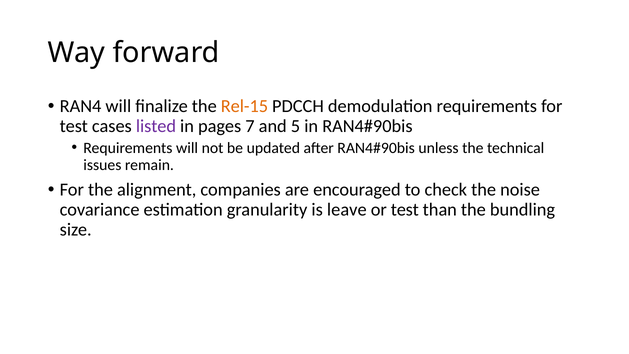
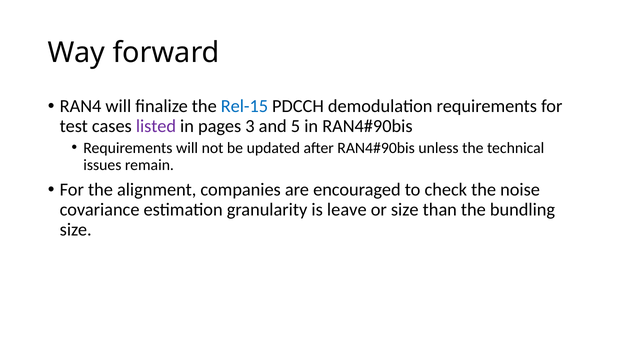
Rel-15 colour: orange -> blue (244, 106)
7: 7 -> 3 (250, 126)
or test: test -> size (405, 210)
